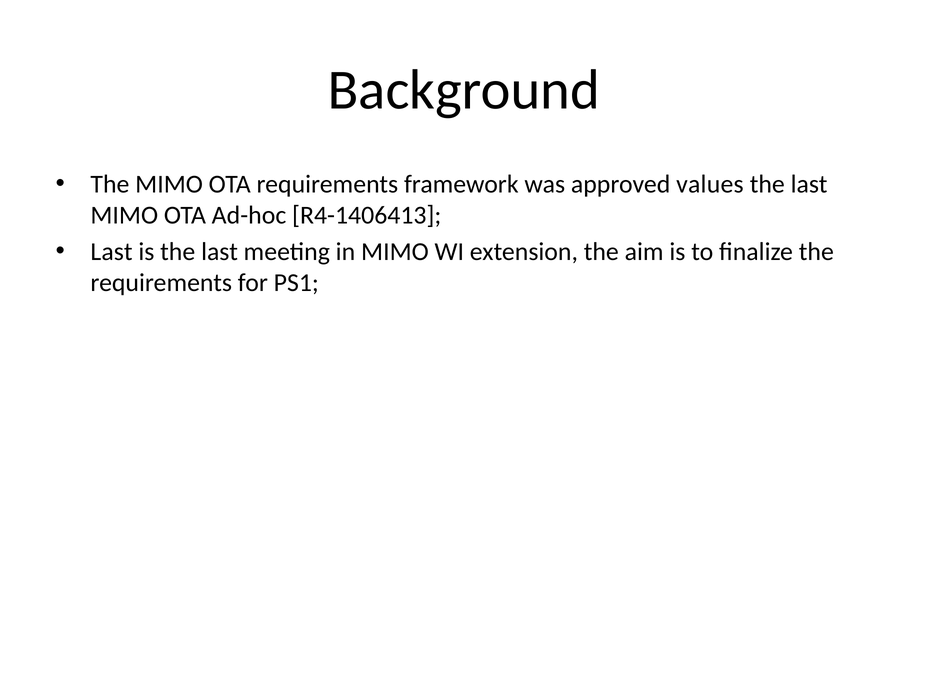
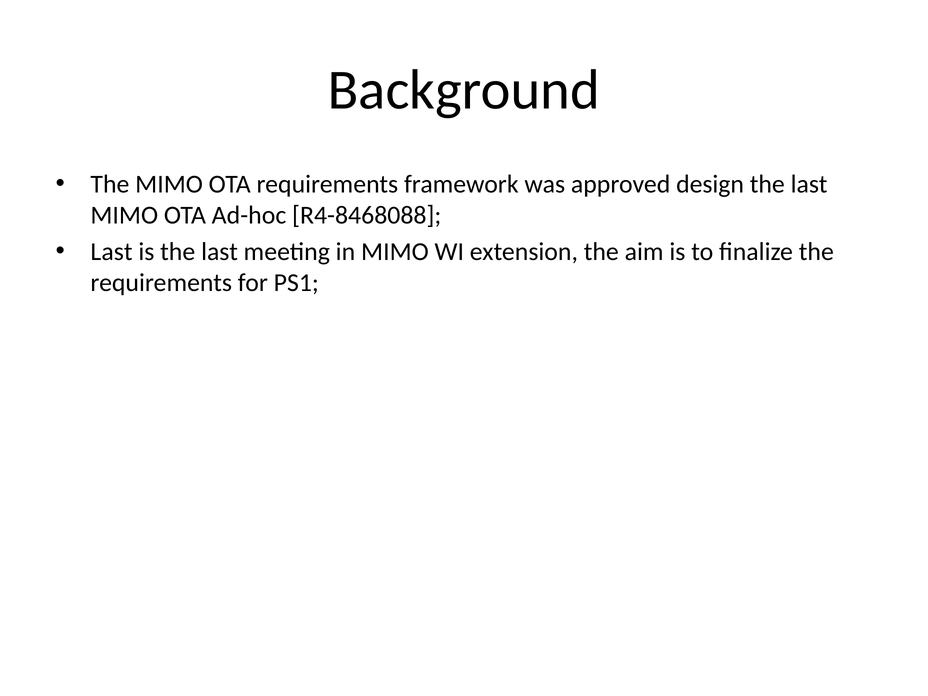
values: values -> design (710, 184)
R4-1406413: R4-1406413 -> R4-8468088 (367, 215)
